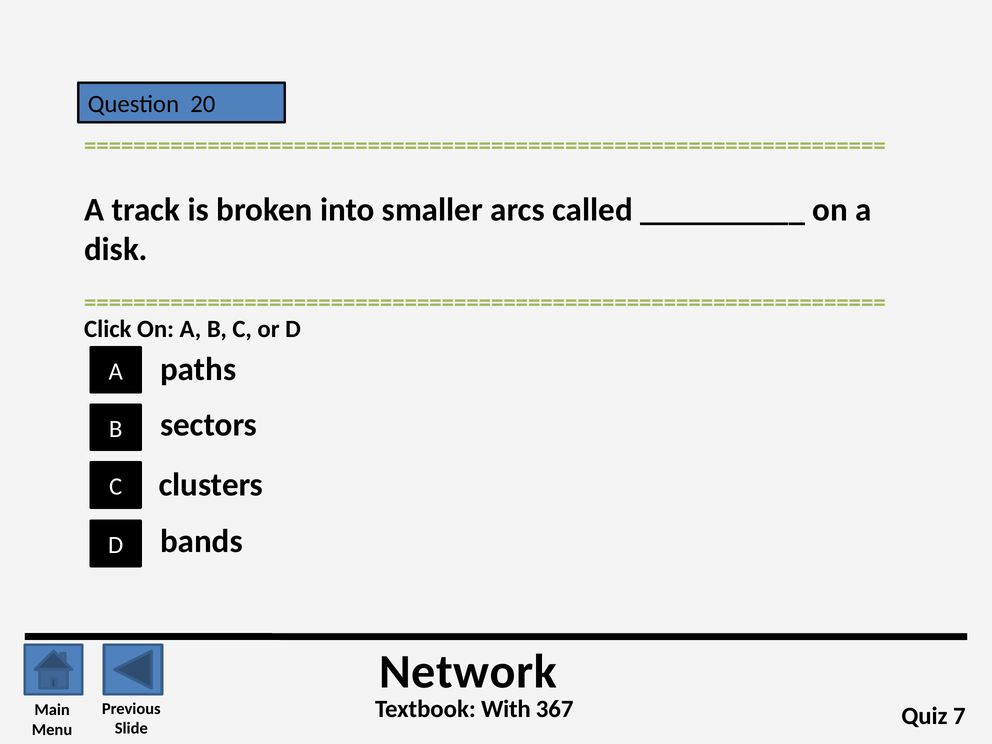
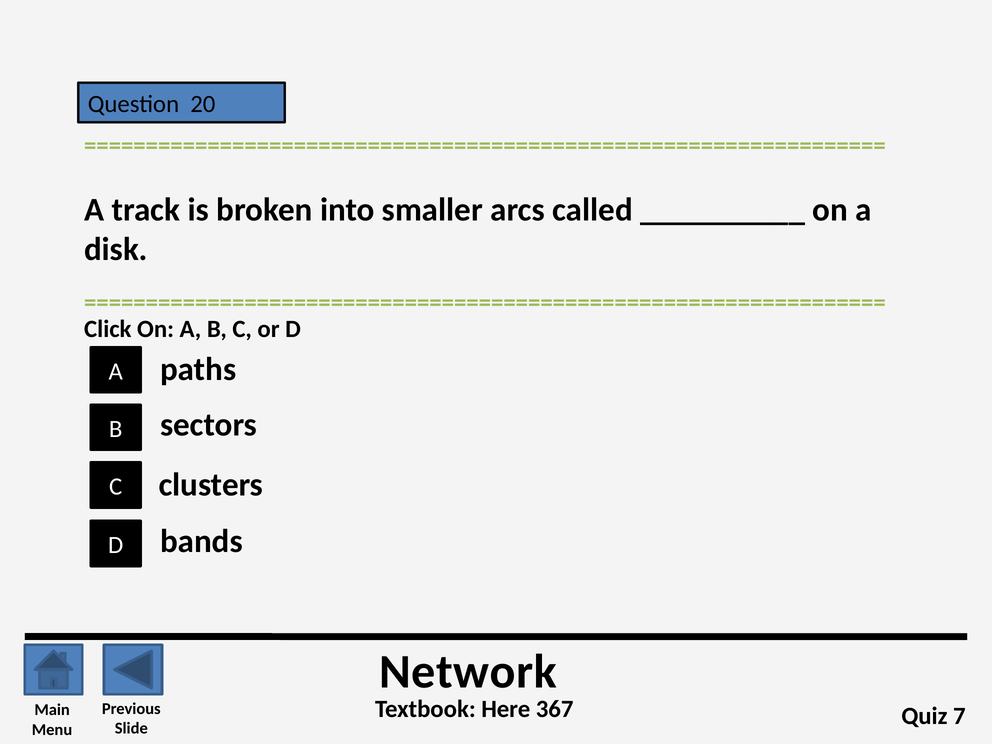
With: With -> Here (506, 709)
